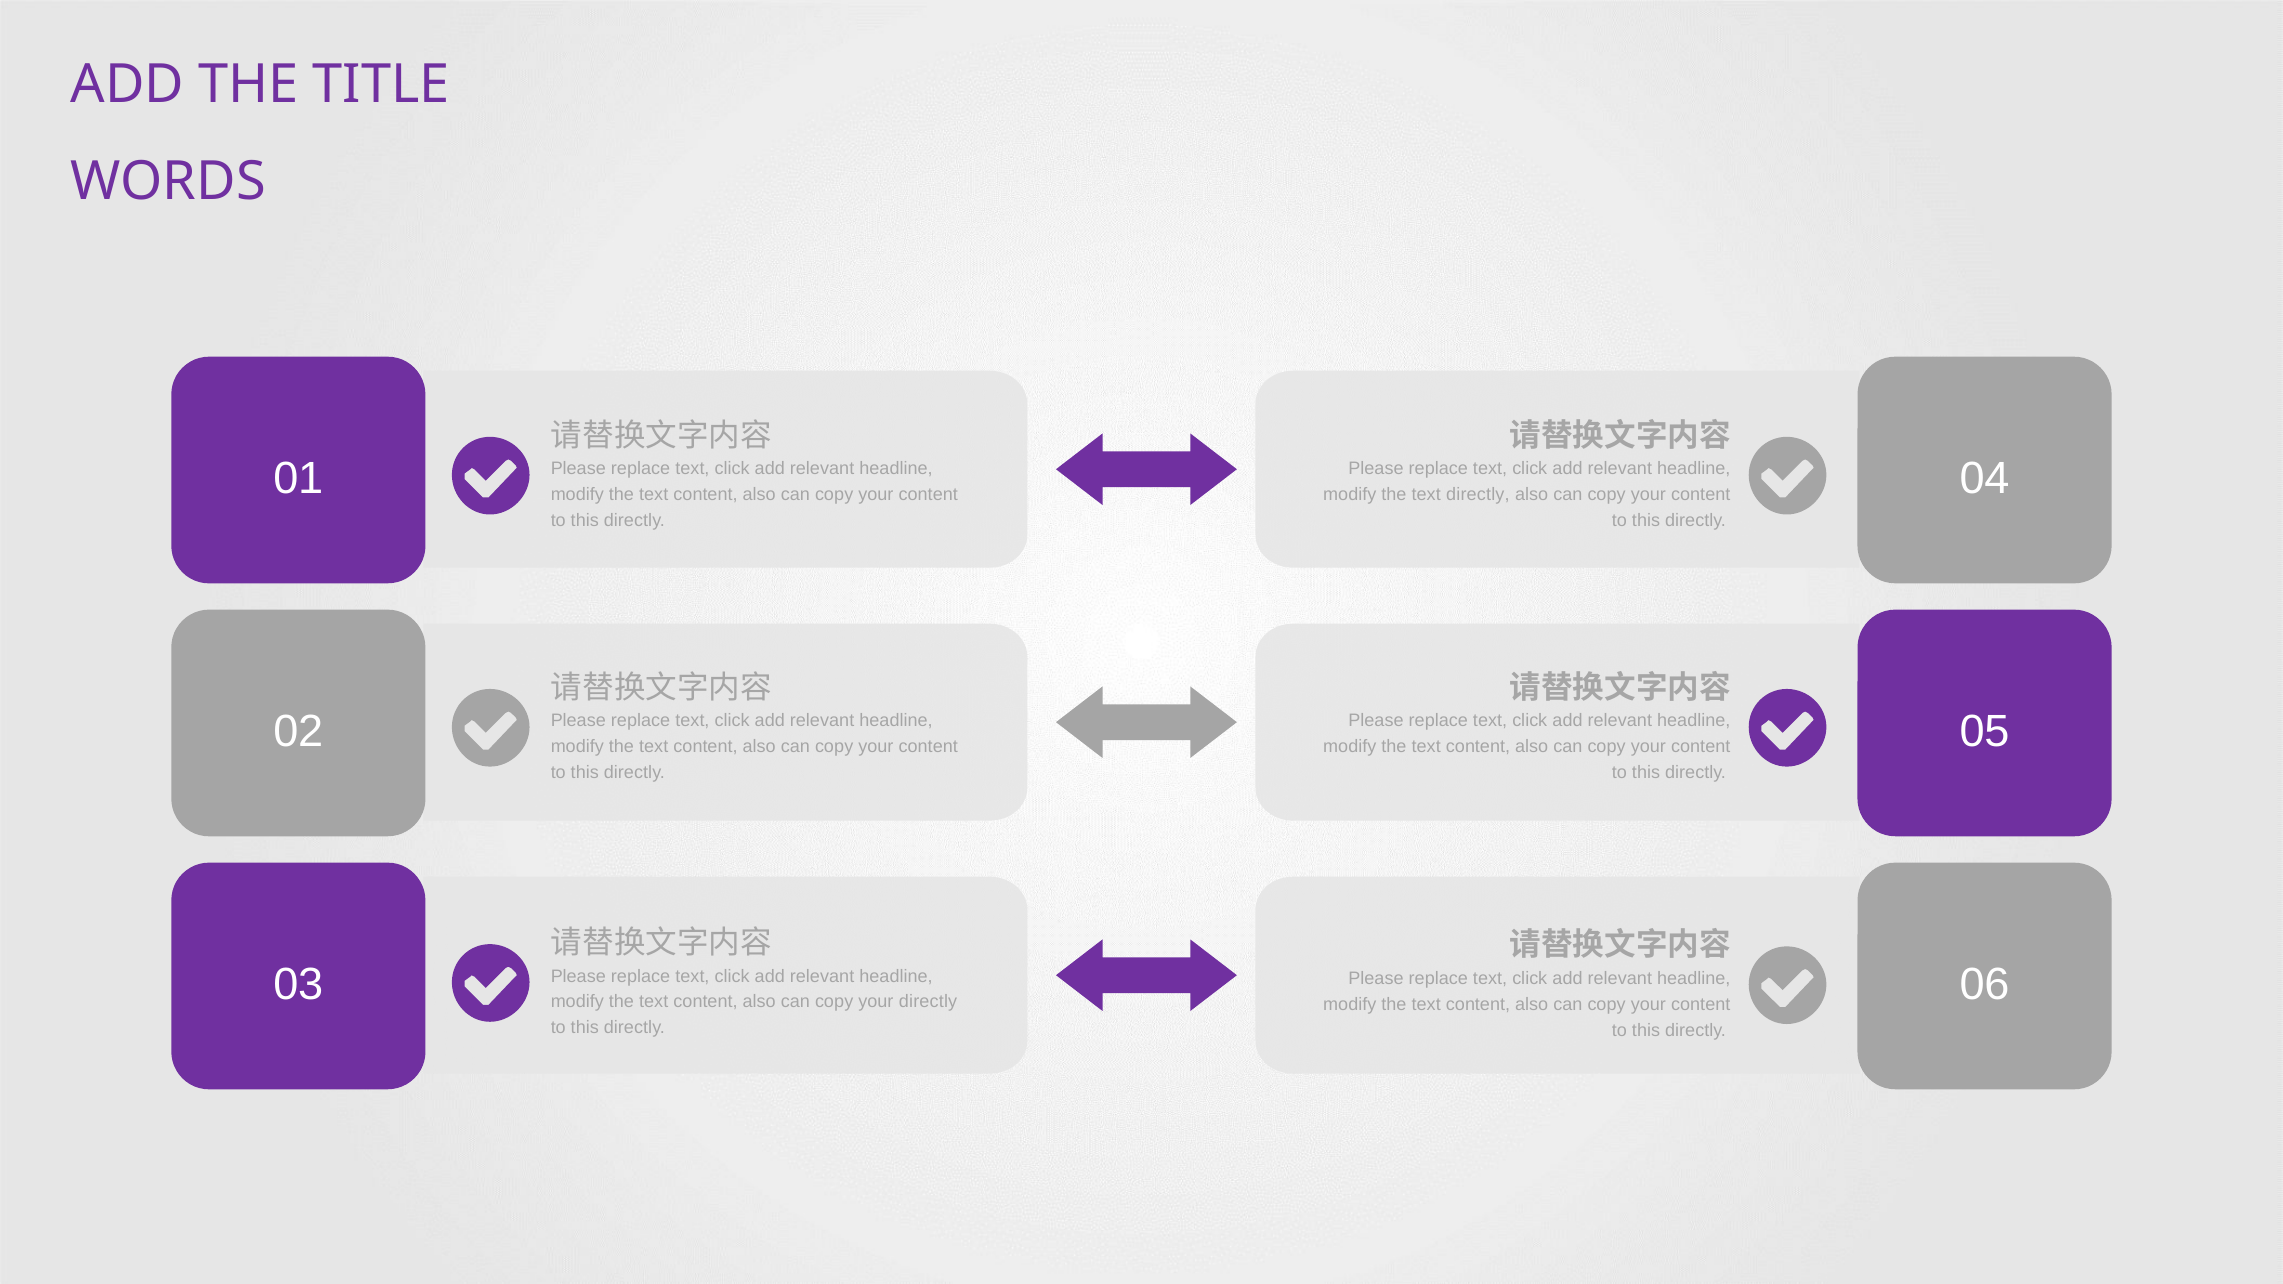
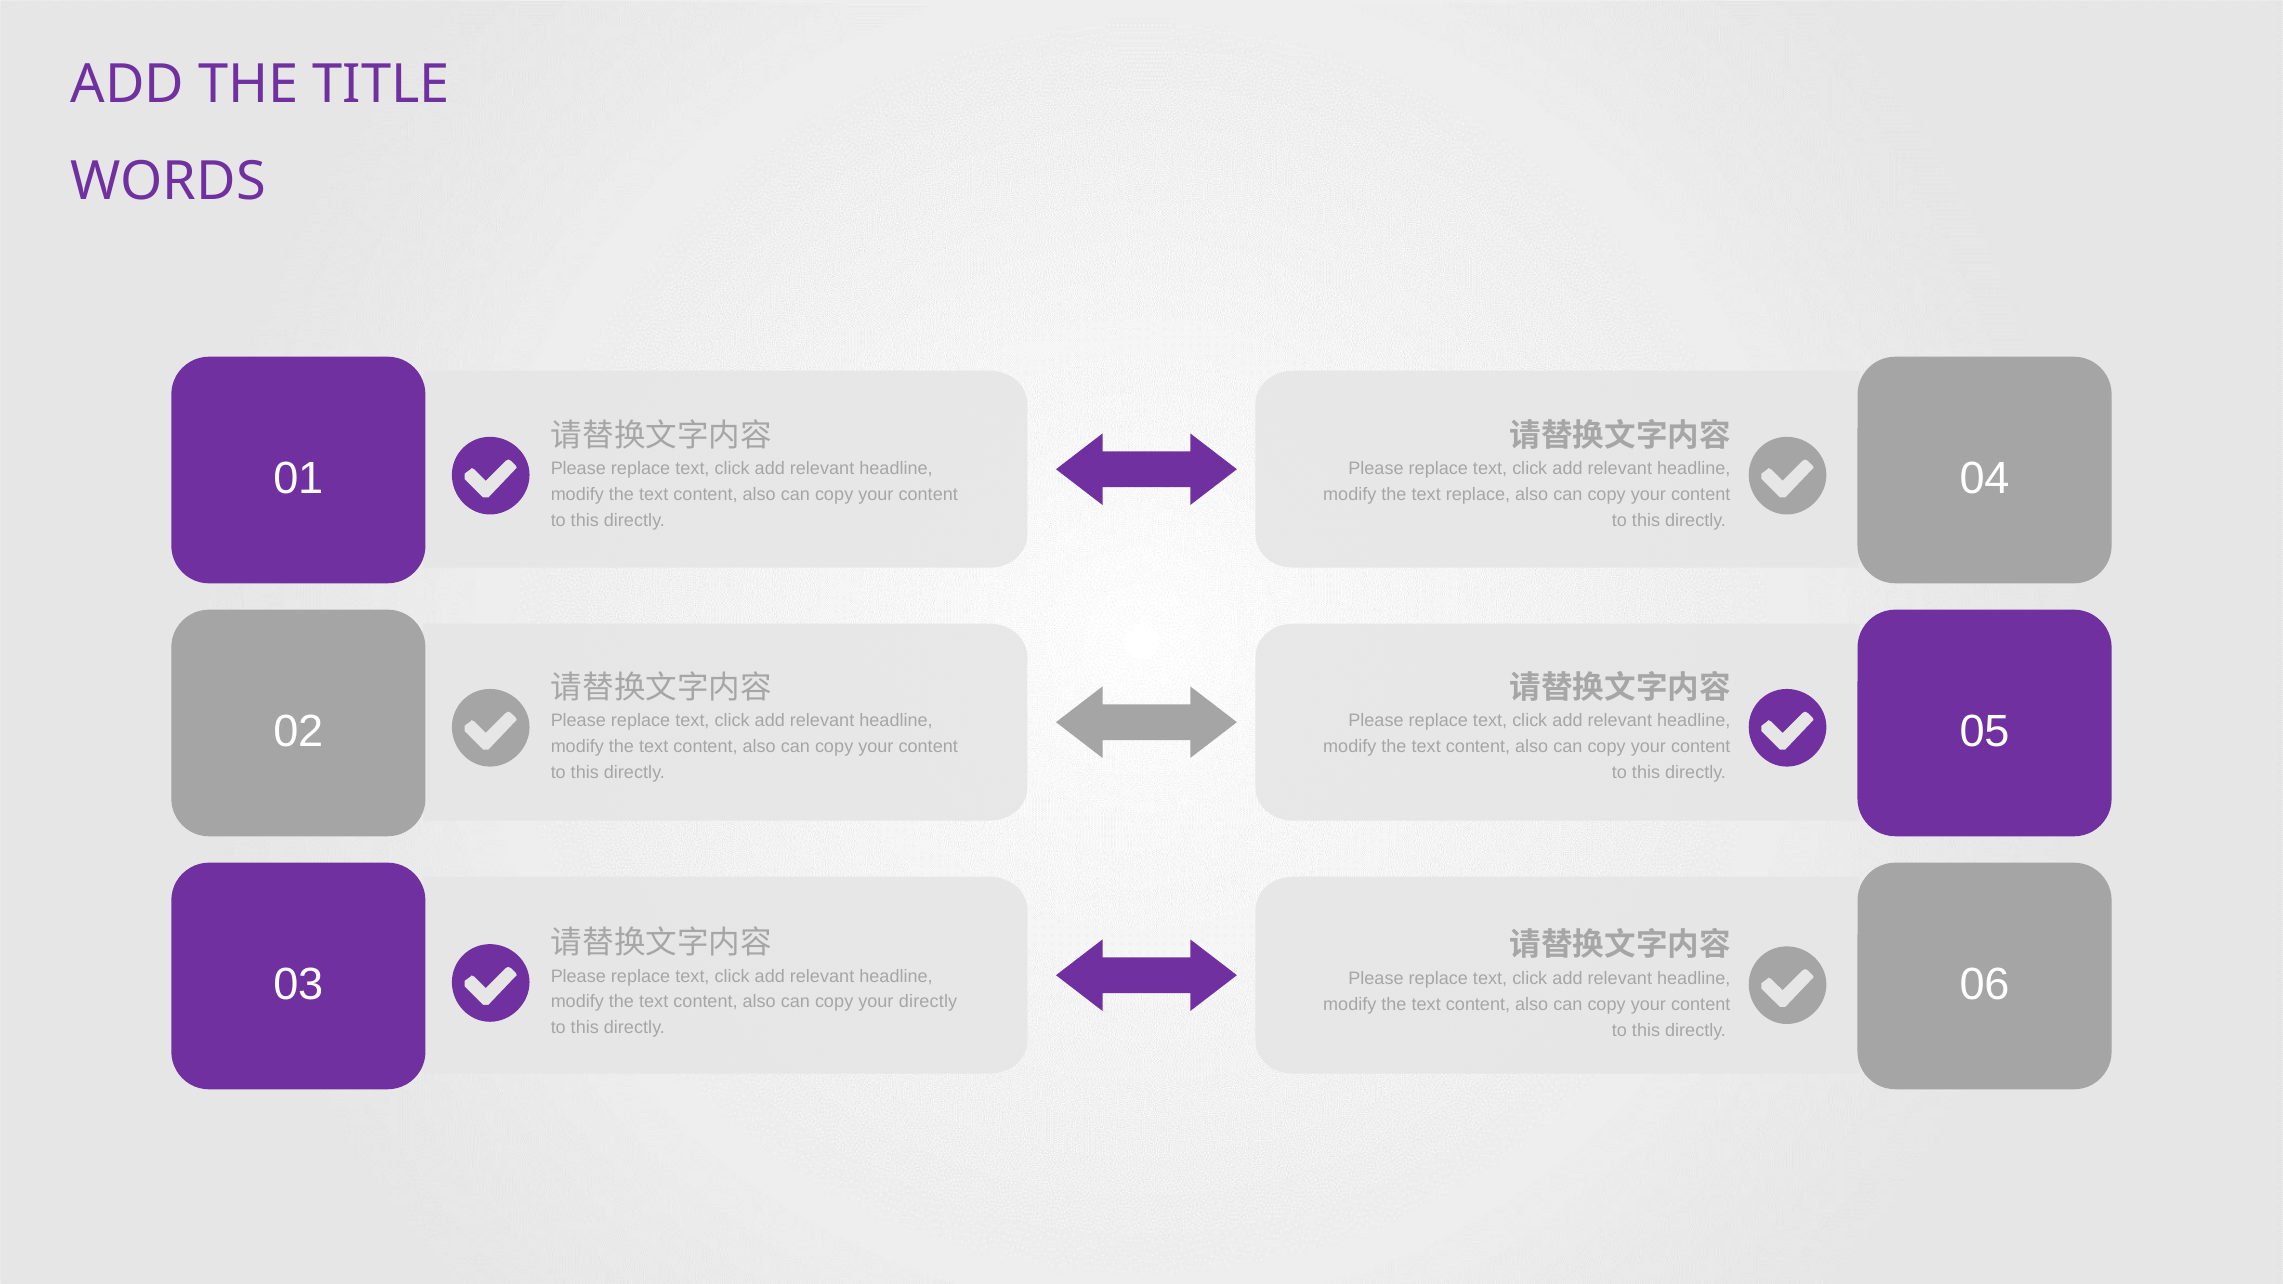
text directly: directly -> replace (1478, 495)
